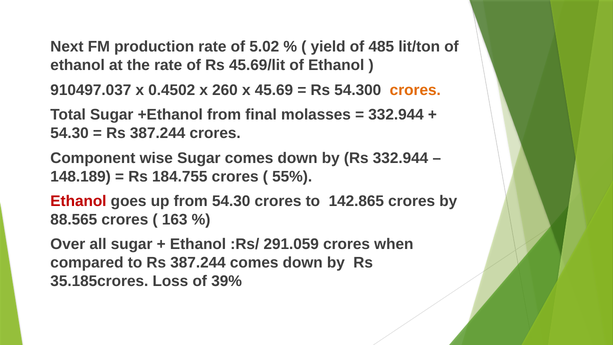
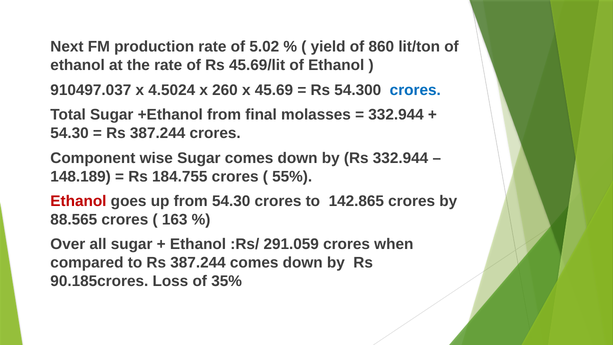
485: 485 -> 860 (381, 47)
0.4502: 0.4502 -> 4.5024 (172, 90)
crores colour: orange -> blue (415, 90)
35.185crores: 35.185crores -> 90.185crores (99, 281)
39%: 39% -> 35% (227, 281)
